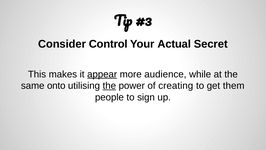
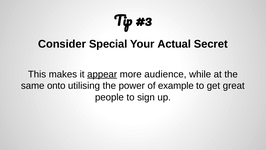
Control: Control -> Special (108, 44)
the underline: present -> none (109, 86)
creating: creating -> example (176, 86)
them: them -> great (234, 86)
